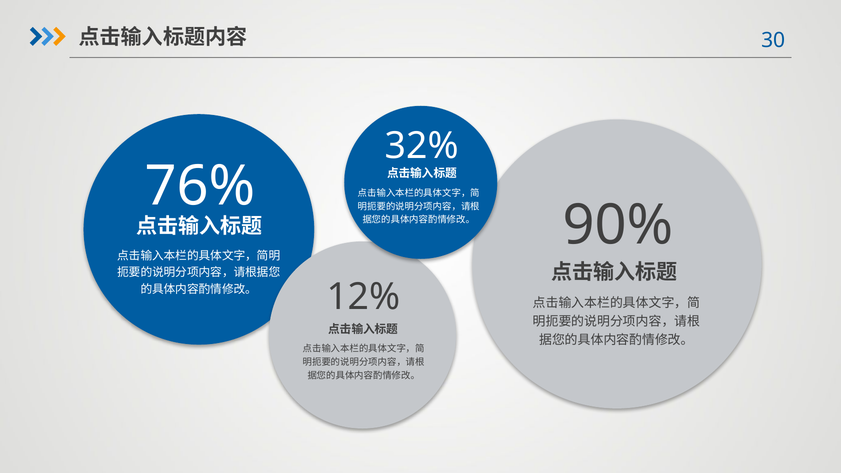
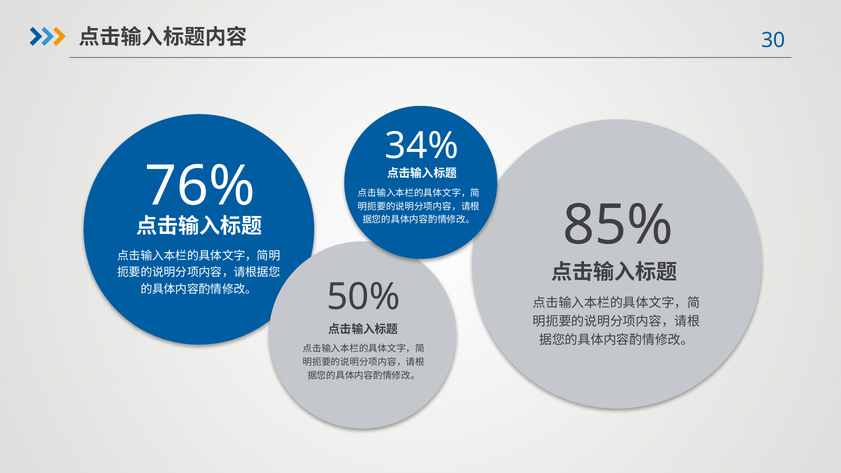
32%: 32% -> 34% (422, 146)
90%: 90% -> 85% (618, 225)
12%: 12% -> 50% (363, 297)
